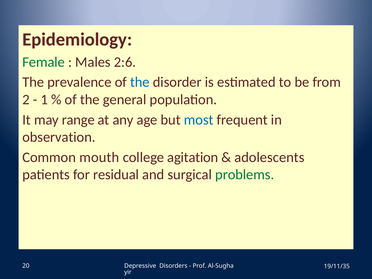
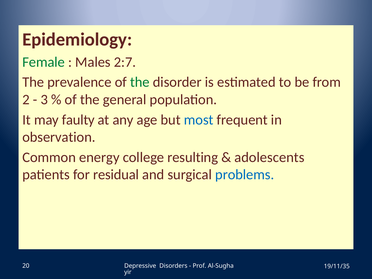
2:6: 2:6 -> 2:7 (125, 62)
the colour: blue -> green (140, 82)
1: 1 -> 3 (44, 100)
range: range -> faulty (78, 120)
mouth: mouth -> energy (99, 157)
agitation: agitation -> resulting (193, 157)
problems colour: green -> blue (245, 175)
